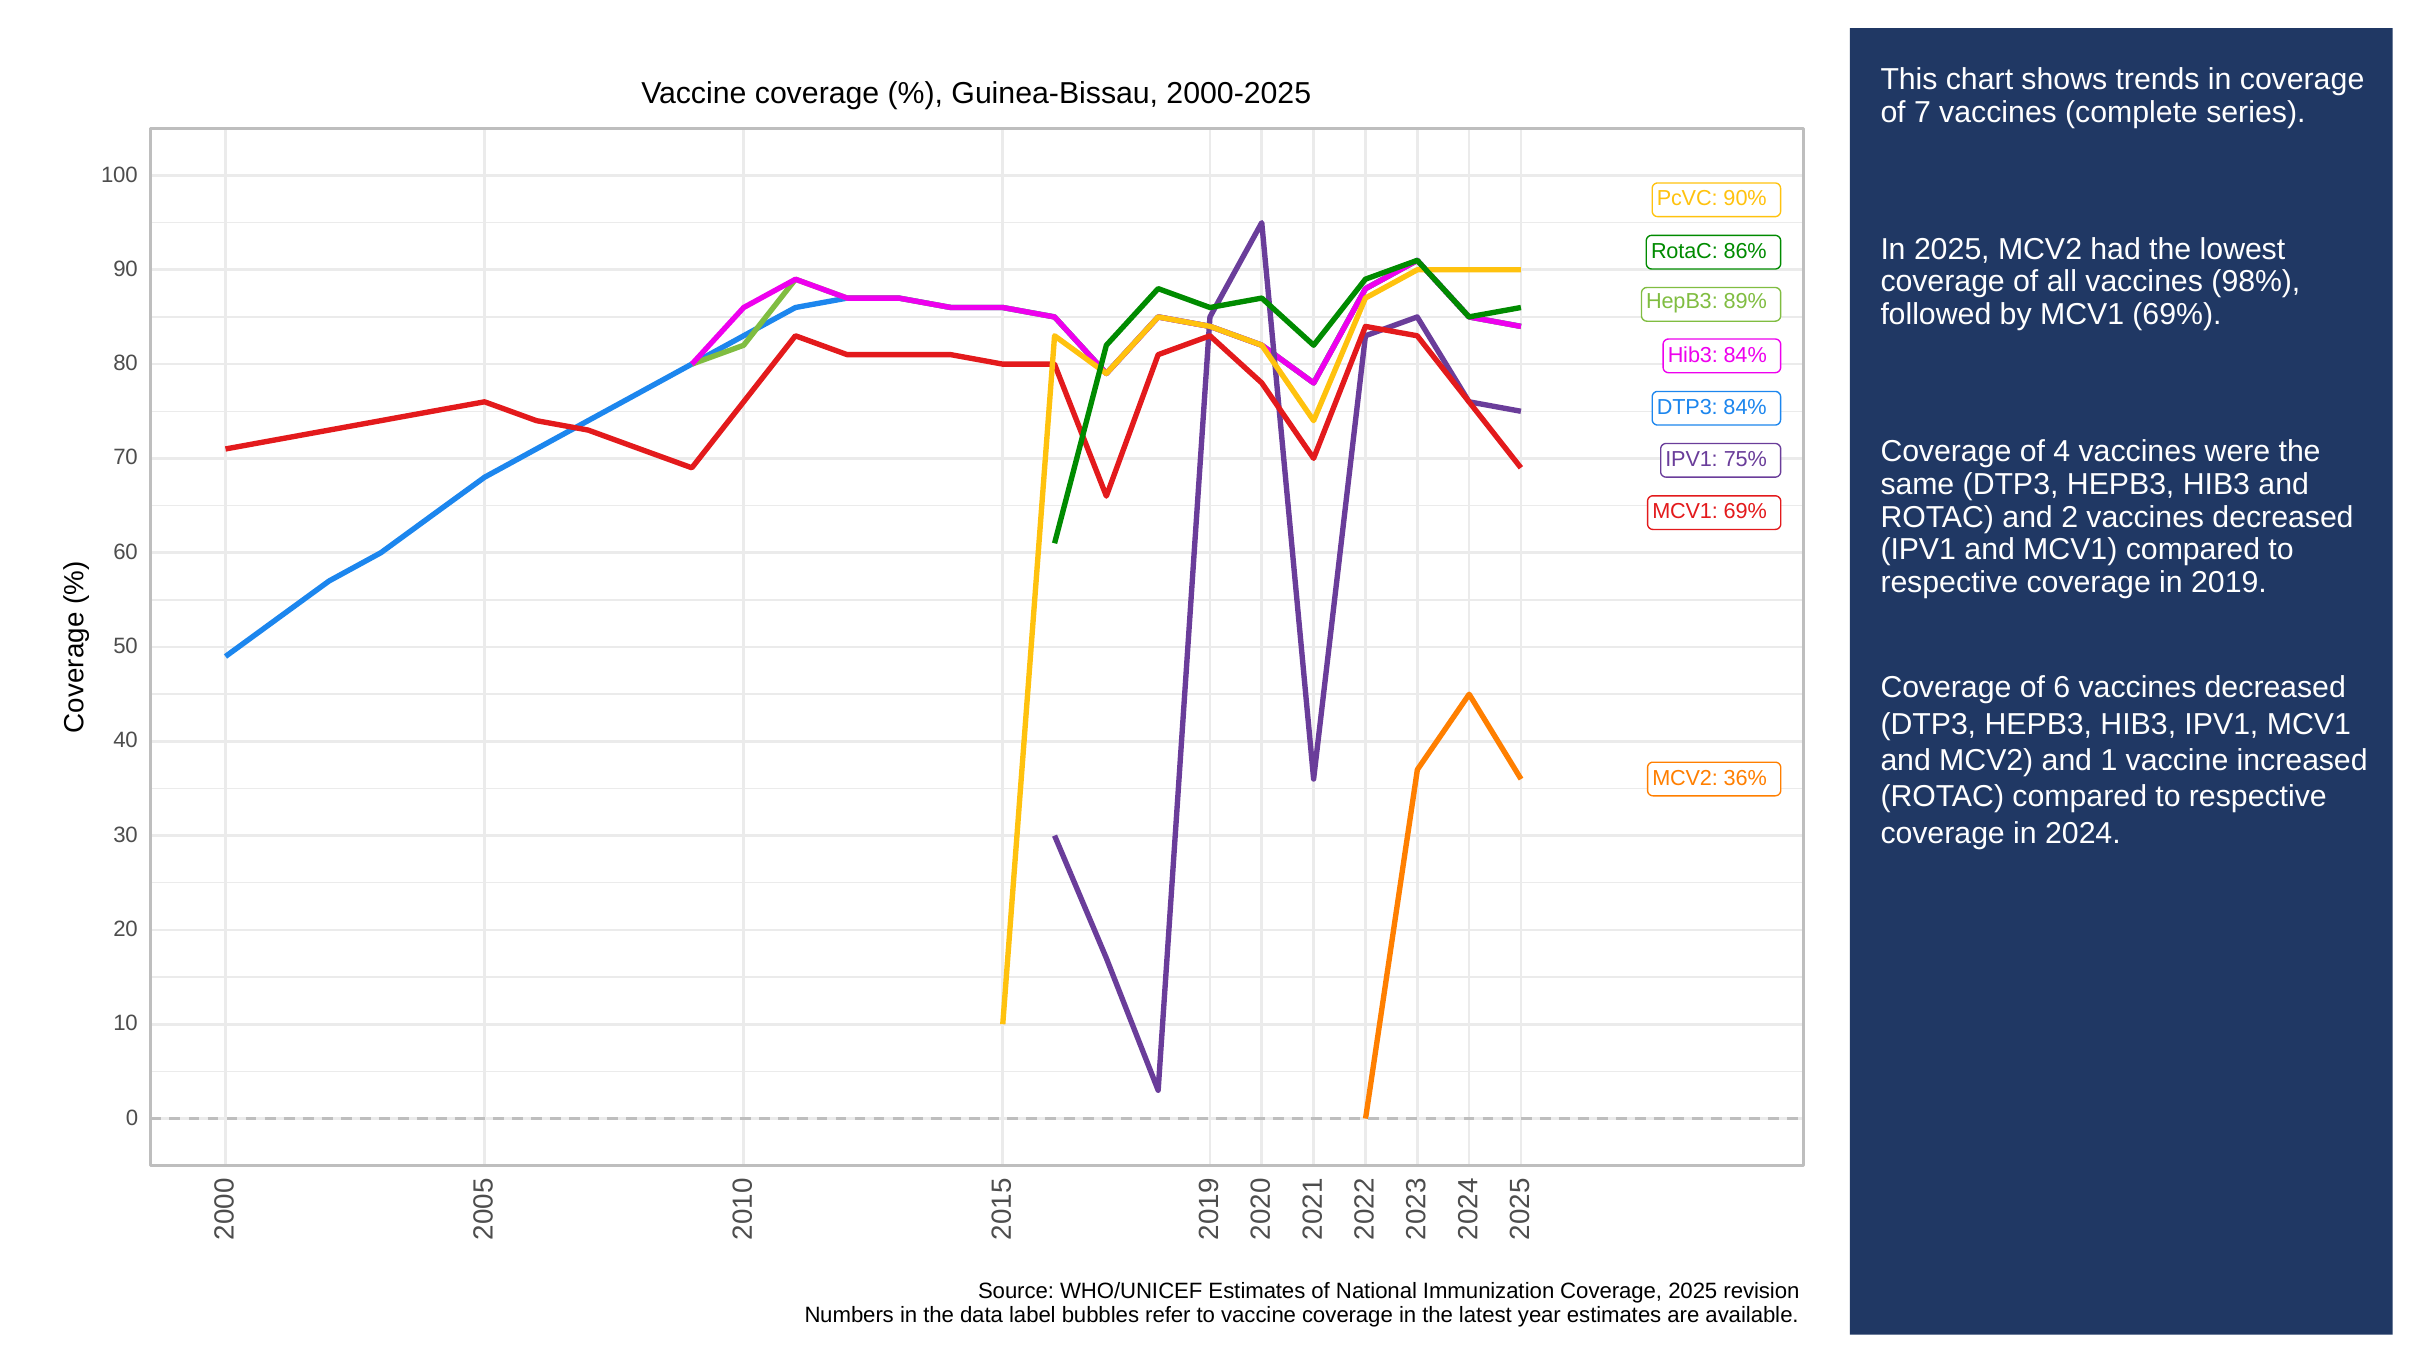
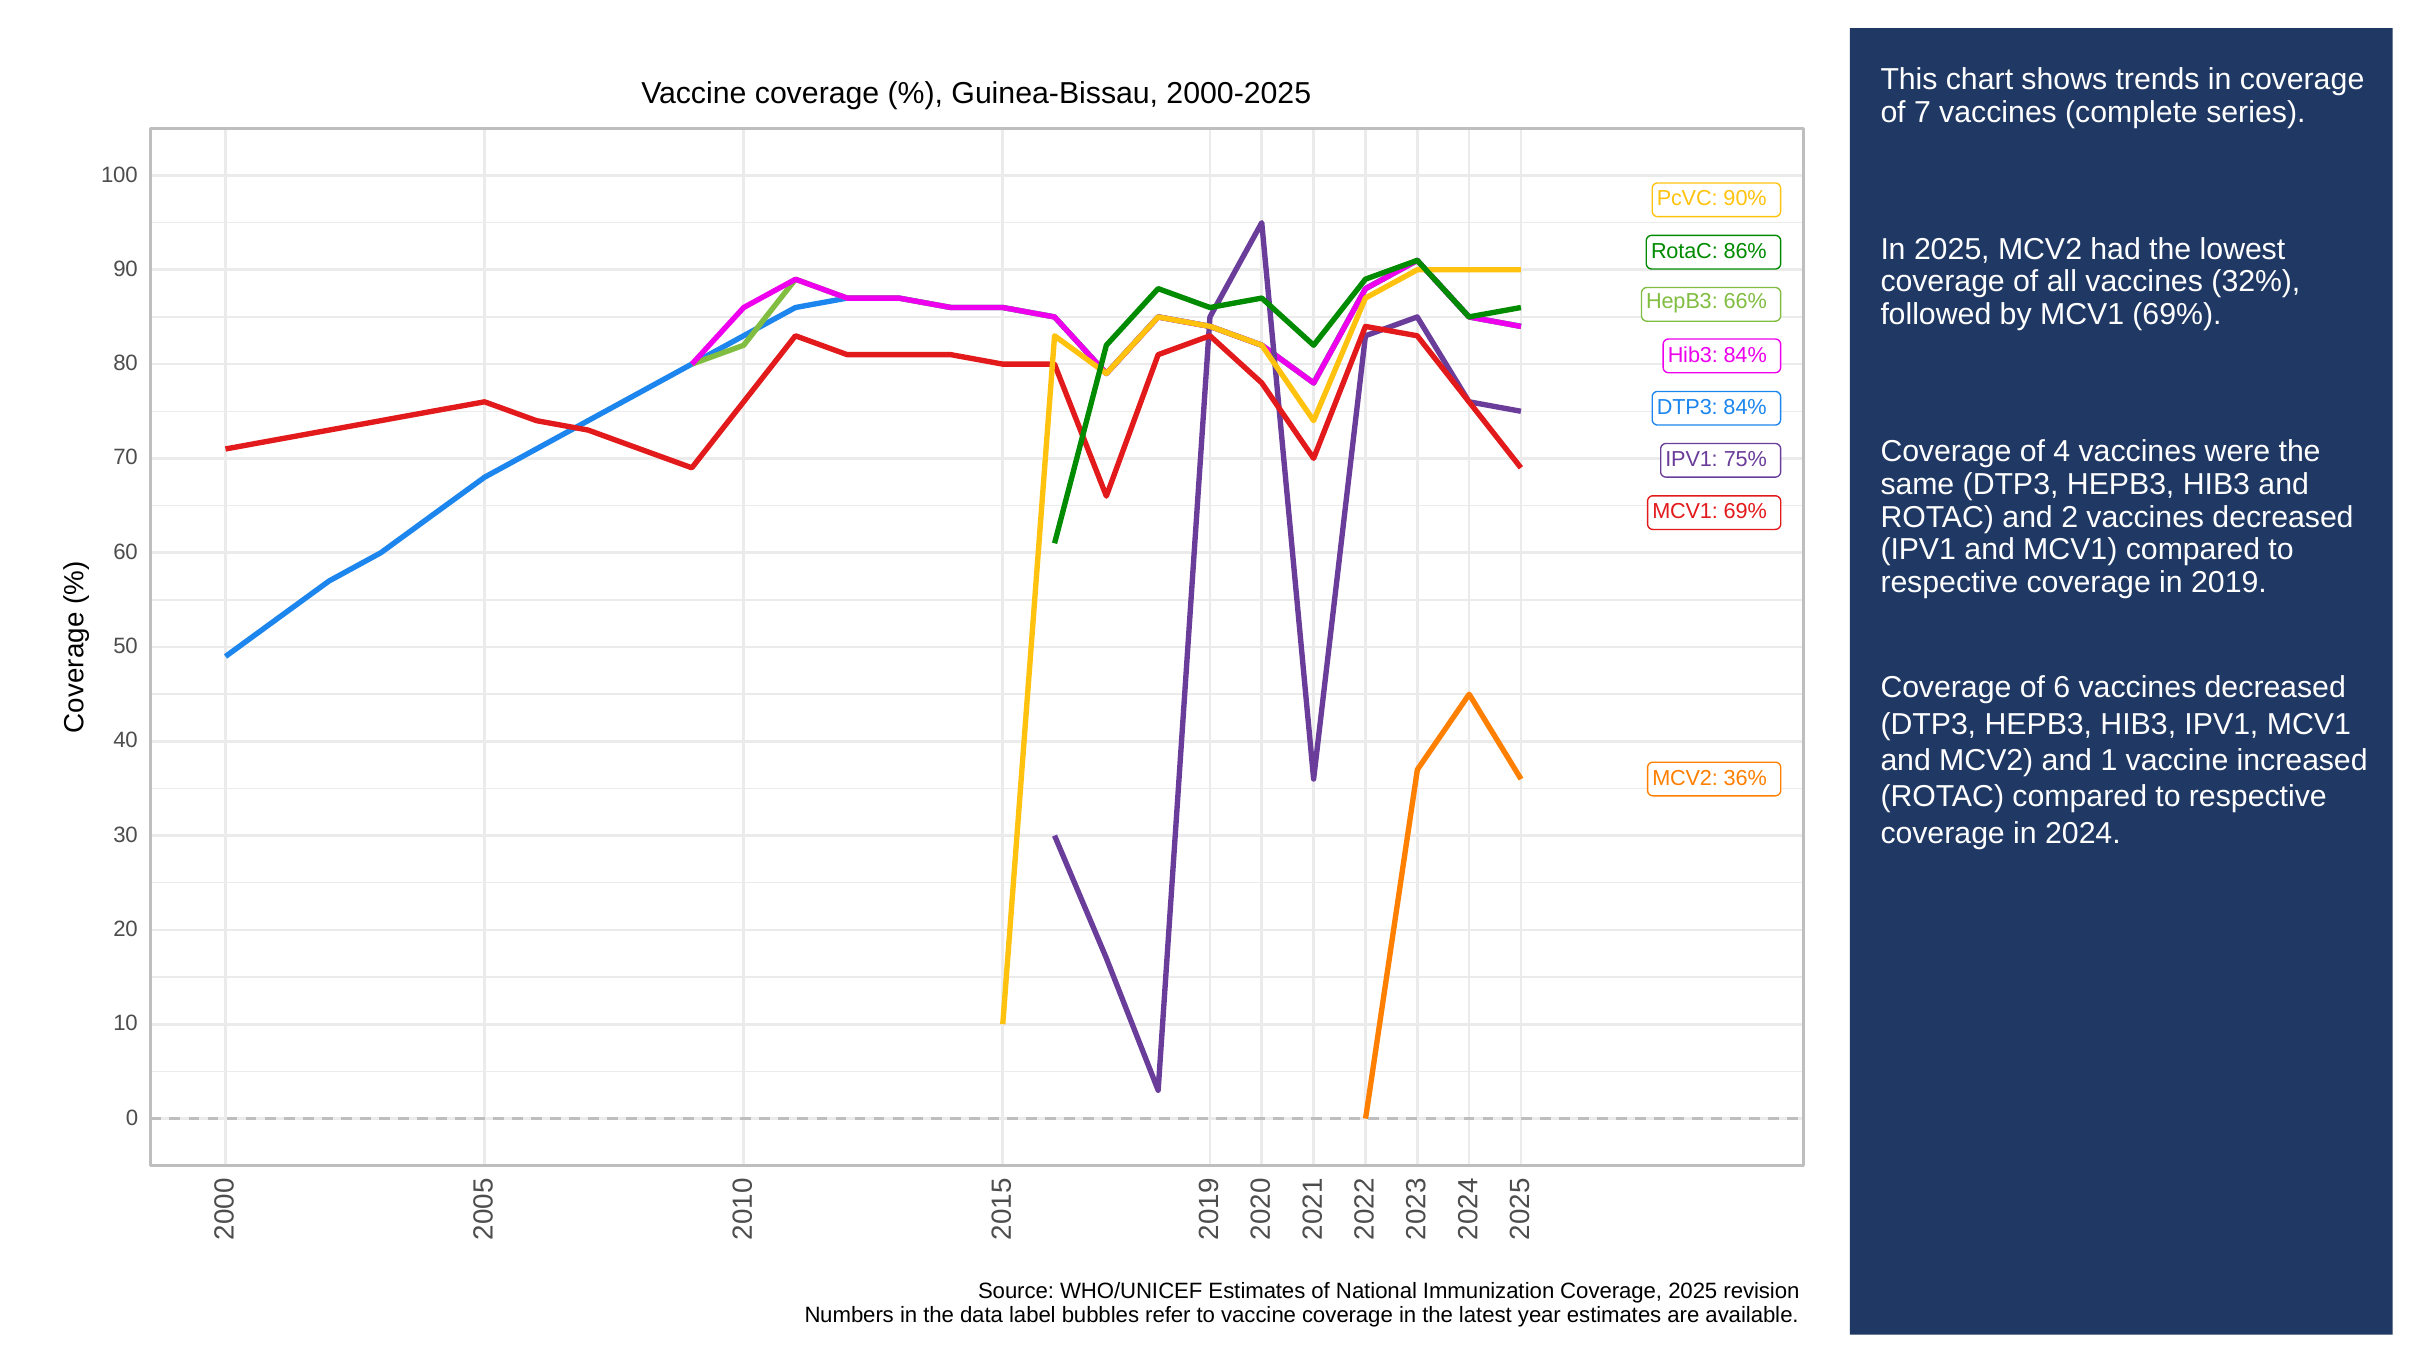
98%: 98% -> 32% (2256, 282)
89%: 89% -> 66% (1745, 301)
